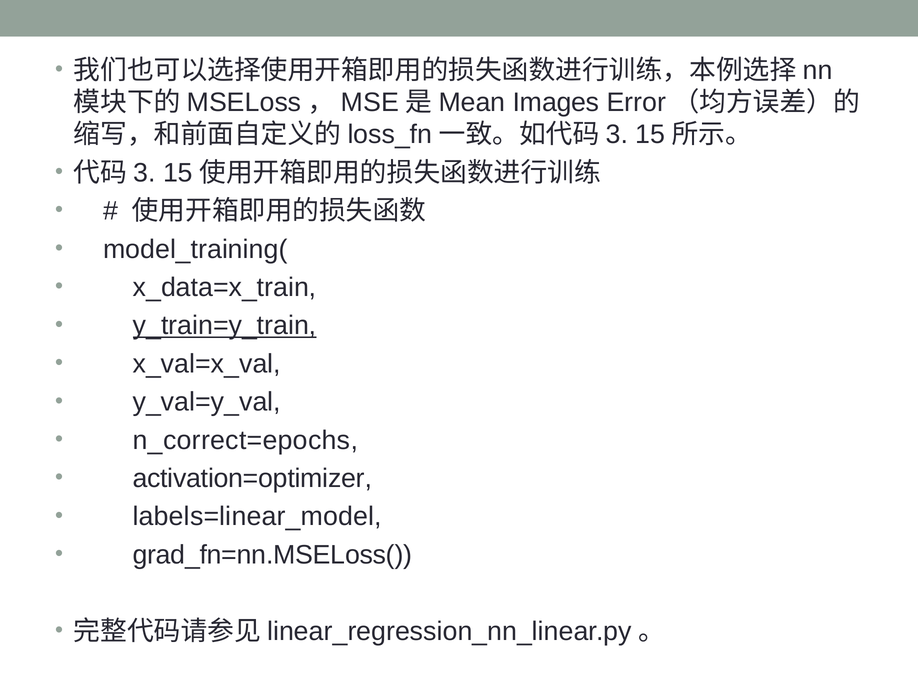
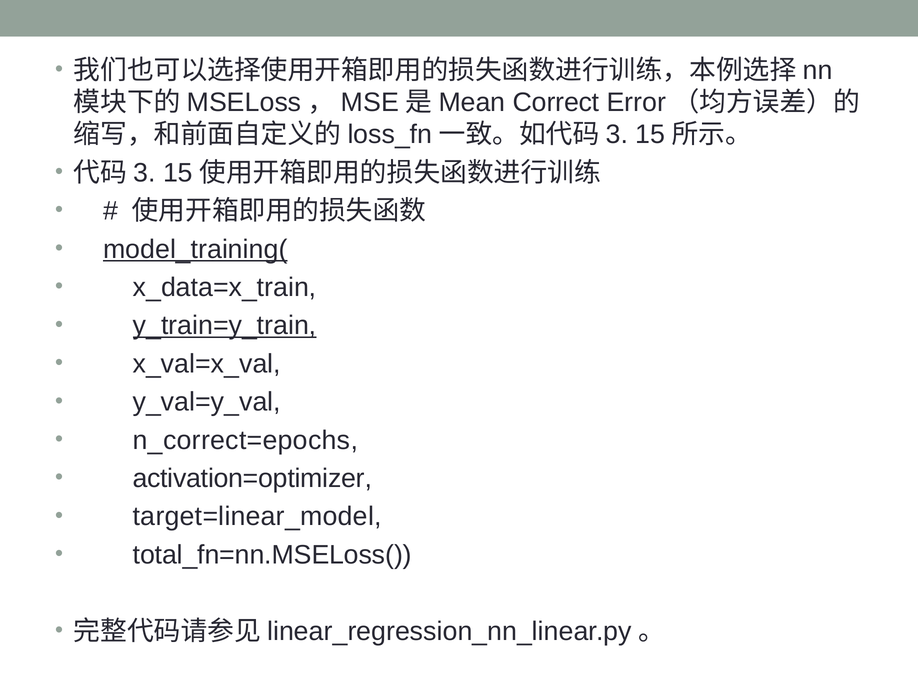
Images: Images -> Correct (556, 103)
model_training( underline: none -> present (195, 249)
labels=linear_model: labels=linear_model -> target=linear_model (257, 517)
grad_fn=nn.MSELoss(: grad_fn=nn.MSELoss( -> total_fn=nn.MSELoss( (272, 555)
